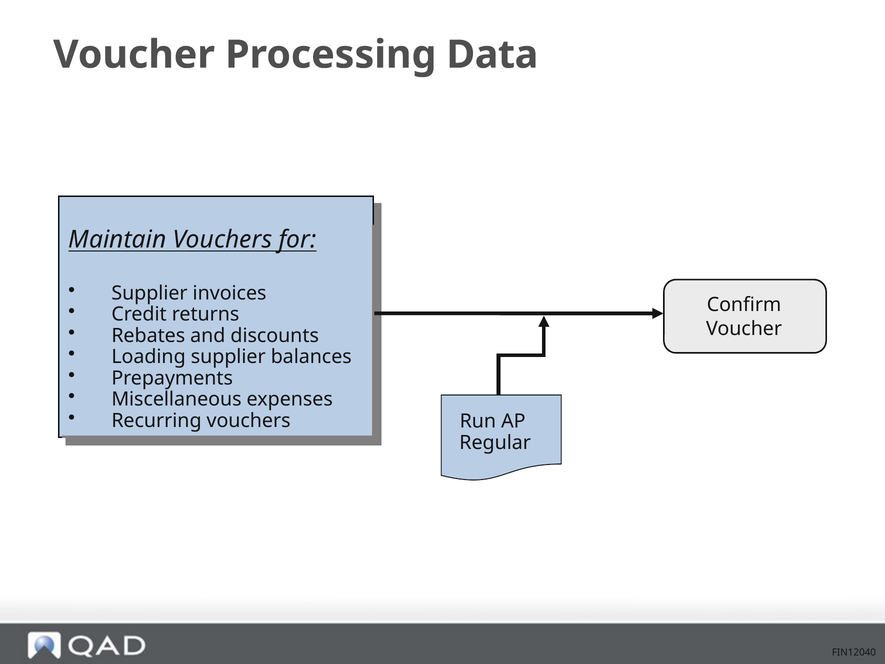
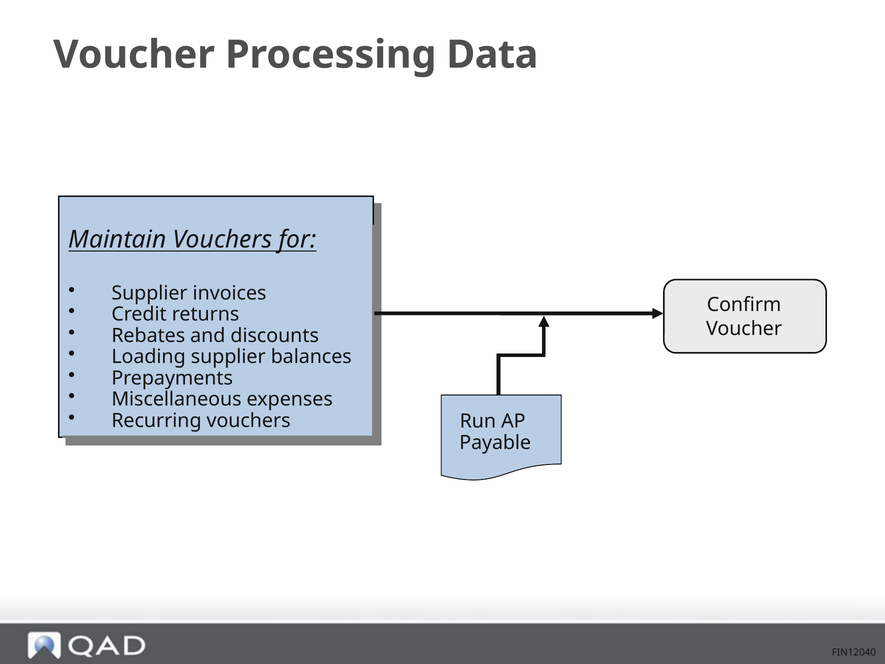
Regular: Regular -> Payable (495, 442)
